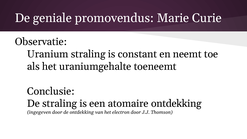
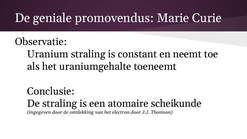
atomaire ontdekking: ontdekking -> scheikunde (176, 104)
